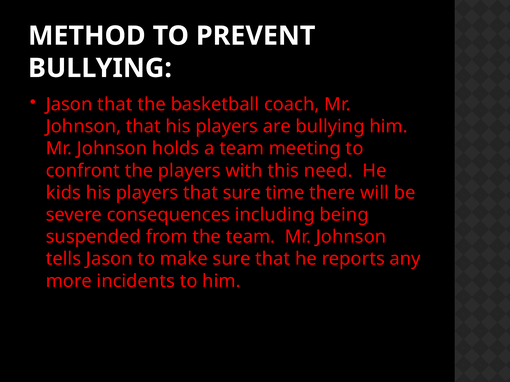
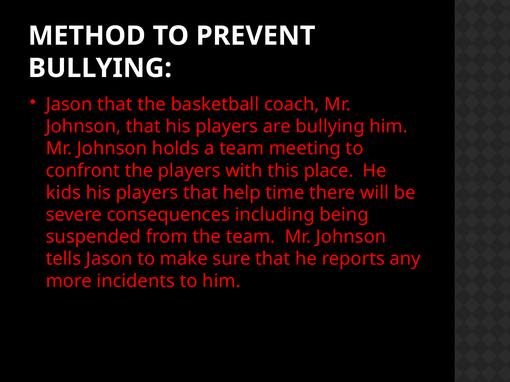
need: need -> place (328, 171)
that sure: sure -> help (242, 193)
